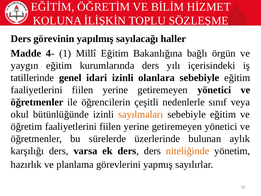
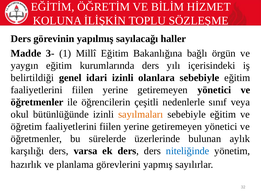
4-: 4- -> 3- (50, 53)
tatillerinde: tatillerinde -> belirtildiği (32, 78)
niteliğinde colour: orange -> blue (188, 151)
